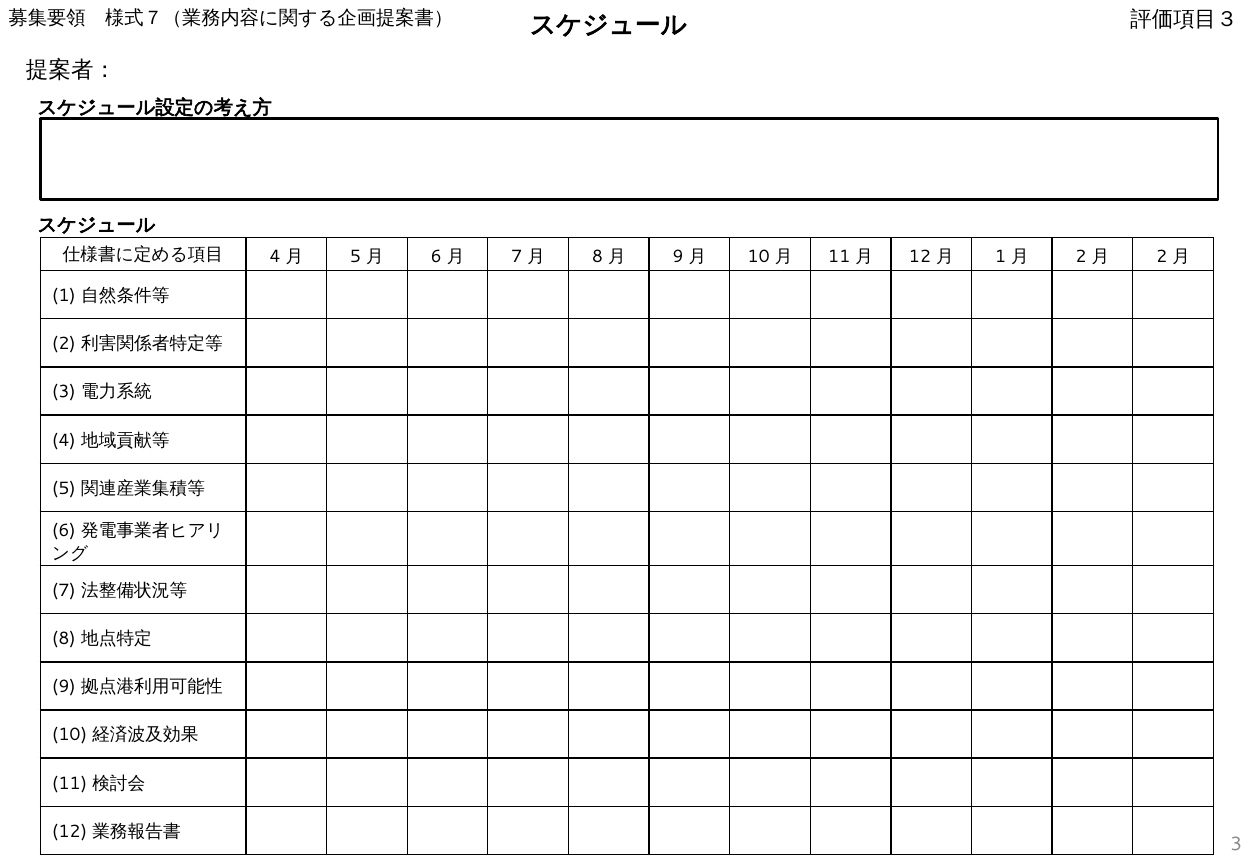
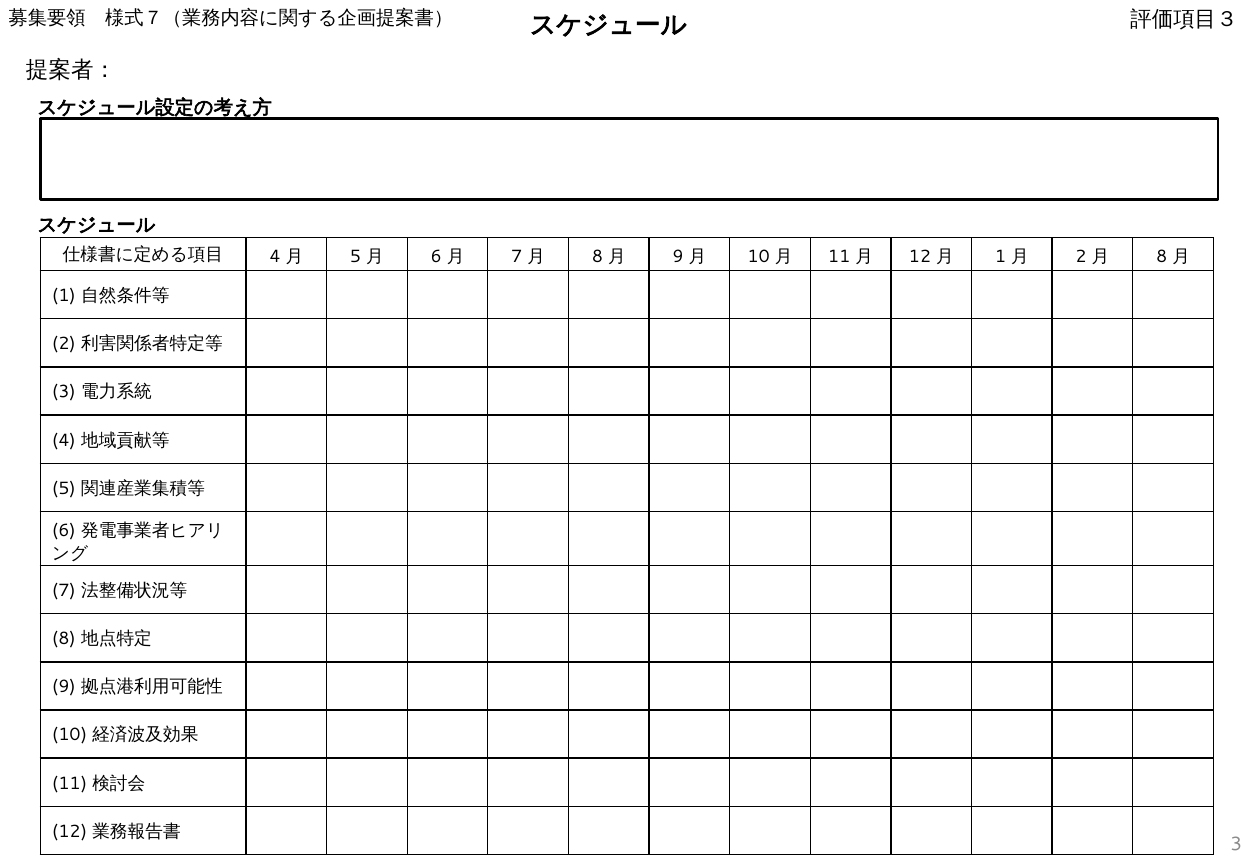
2: 2 -> 8 (1162, 257)
